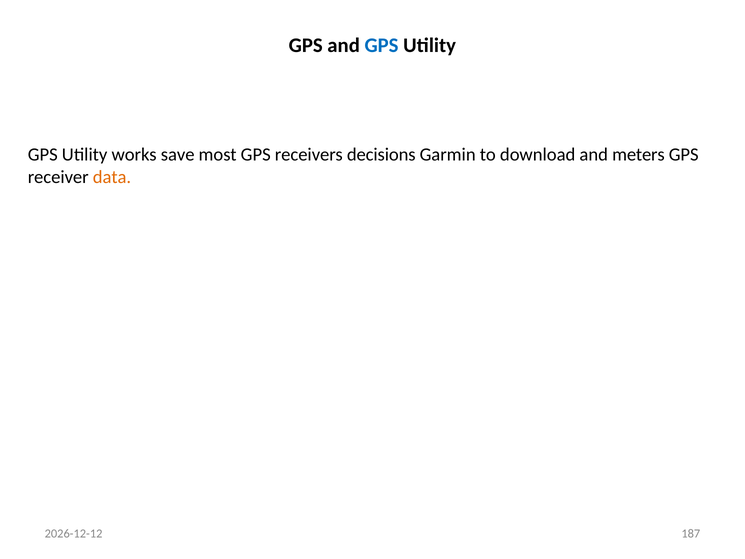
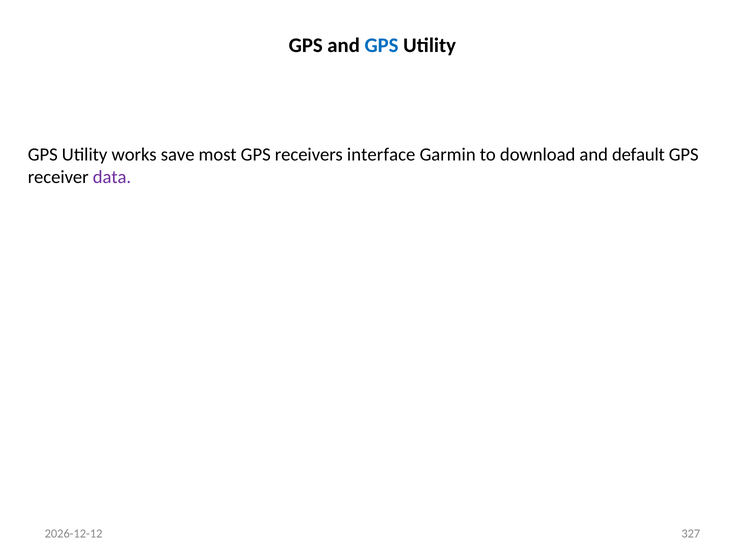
decisions: decisions -> interface (381, 155)
meters: meters -> default (638, 155)
data colour: orange -> purple (112, 177)
187: 187 -> 327 (691, 533)
